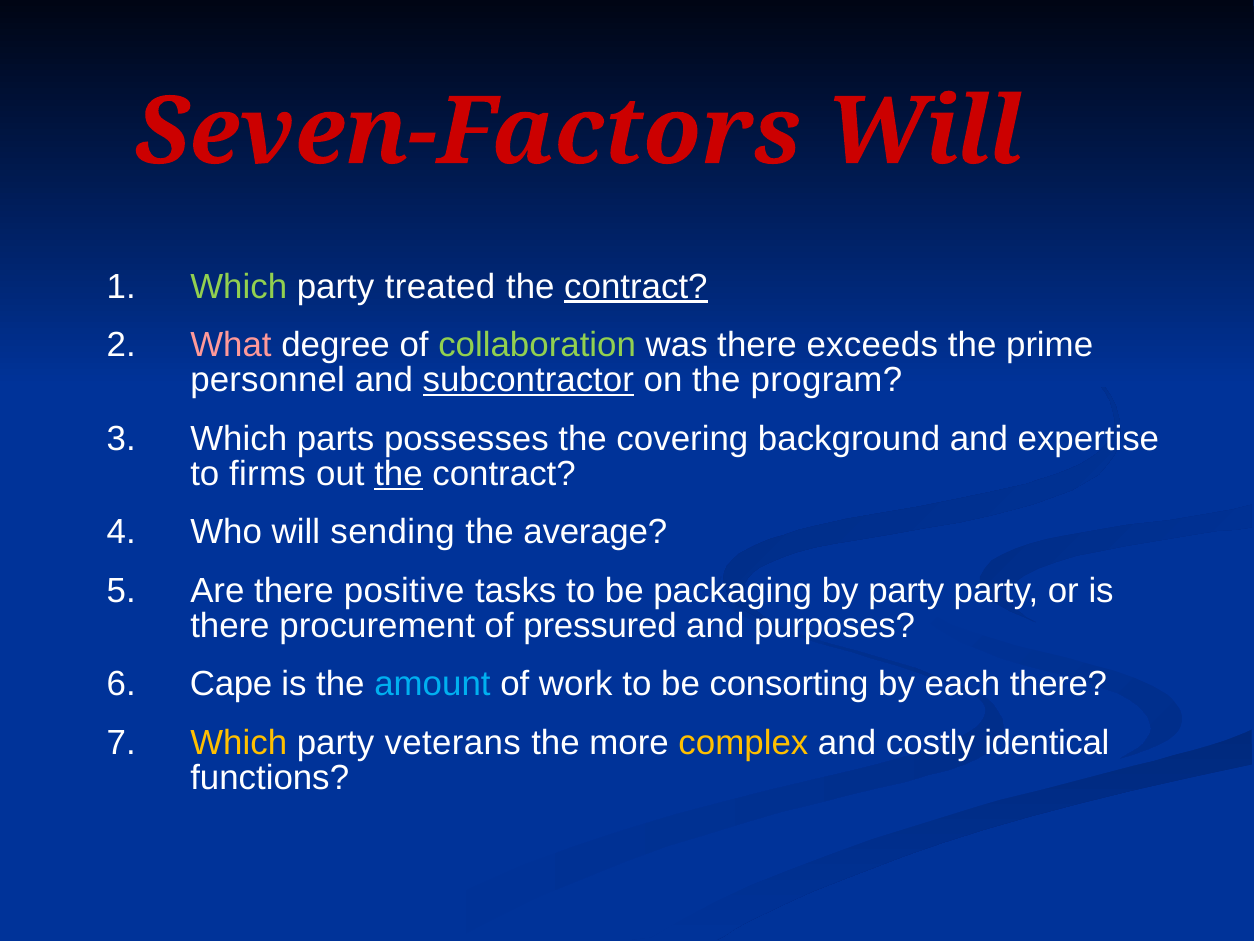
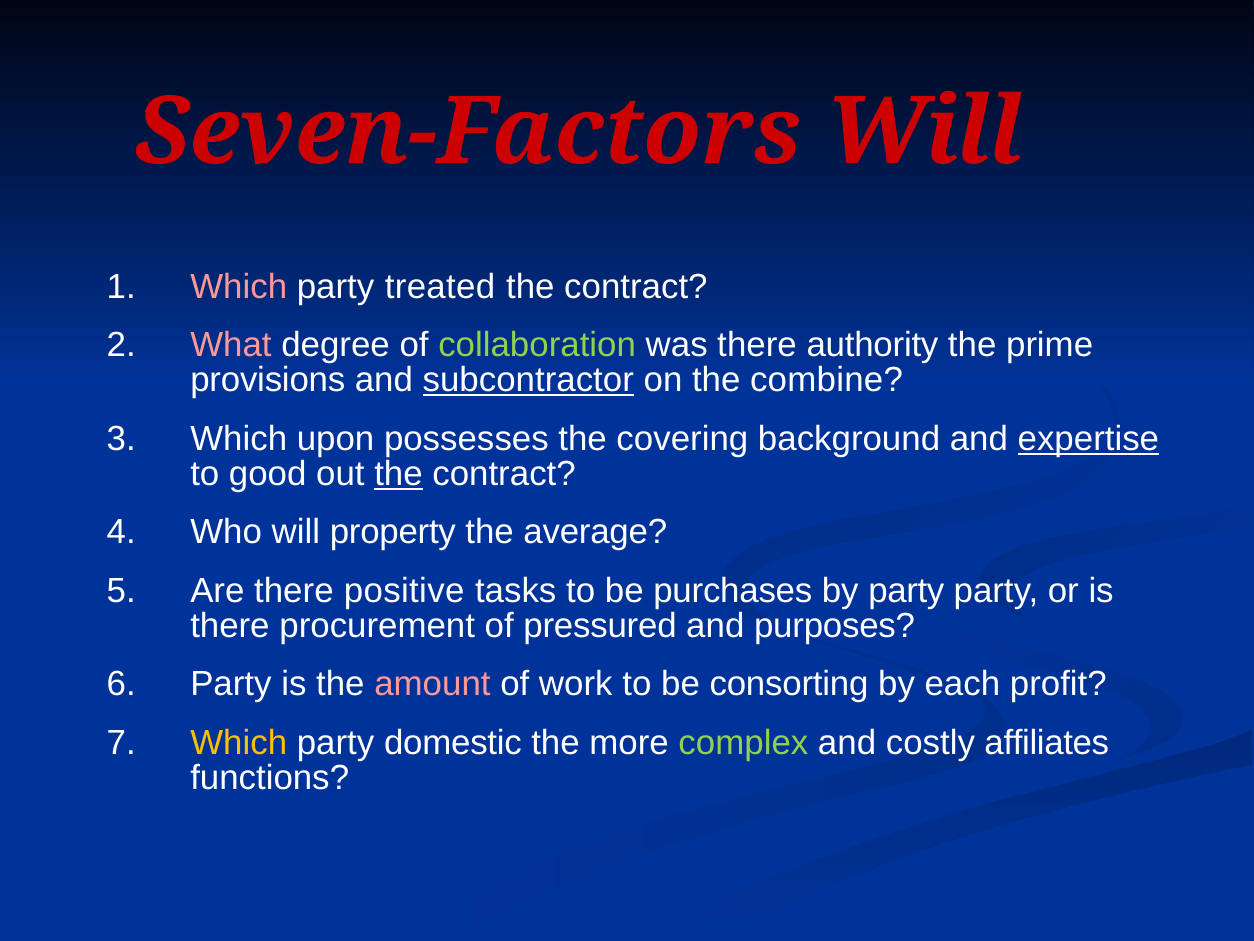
Which colour: light green -> pink (239, 286)
contract underline: present -> none (636, 286)
exceeds: exceeds -> authority (872, 345)
personnel: personnel -> provisions (268, 380)
program: program -> combine (827, 380)
parts: parts -> upon (336, 438)
expertise underline: none -> present (1088, 438)
firms: firms -> good (268, 474)
sending: sending -> property (393, 532)
packaging: packaging -> purchases (733, 590)
Cape: Cape -> Party (231, 684)
amount colour: light blue -> pink (432, 684)
each there: there -> profit (1058, 684)
veterans: veterans -> domestic (453, 742)
complex colour: yellow -> light green (743, 742)
identical: identical -> affiliates (1047, 742)
